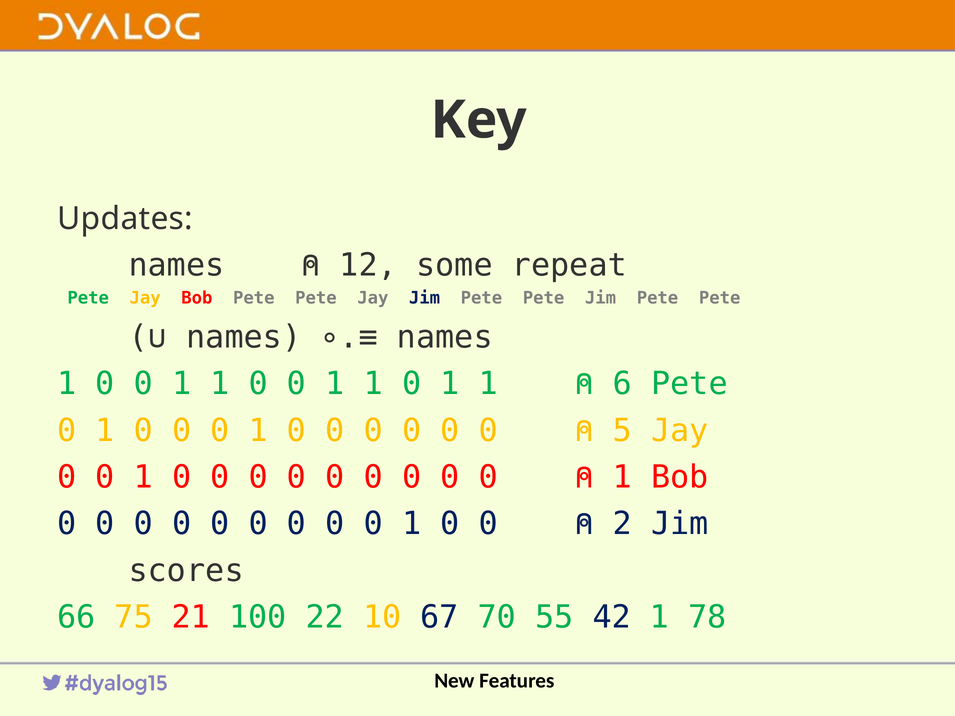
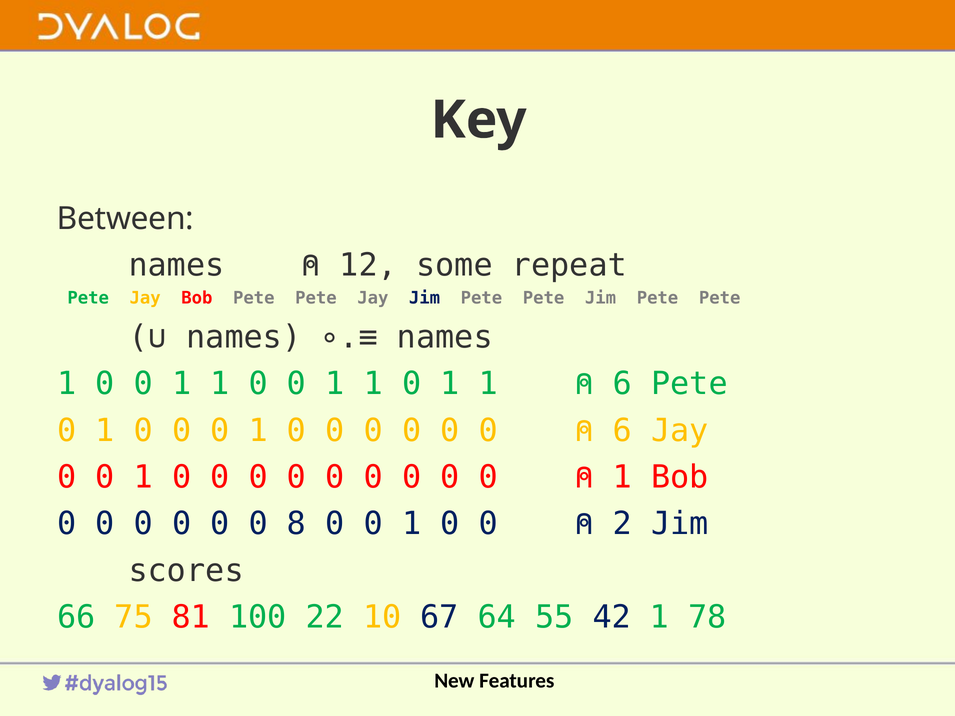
Updates: Updates -> Between (125, 219)
5: 5 -> 6 (622, 431)
0: 0 -> 8 (297, 524)
21: 21 -> 81 (191, 618)
70: 70 -> 64 (497, 618)
